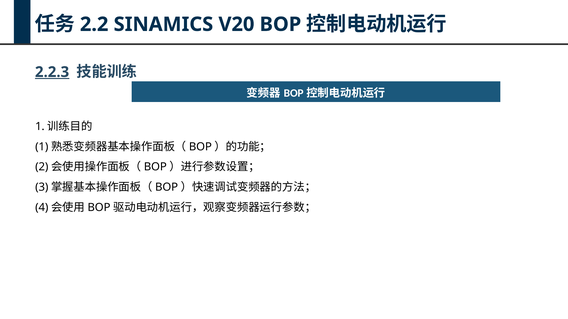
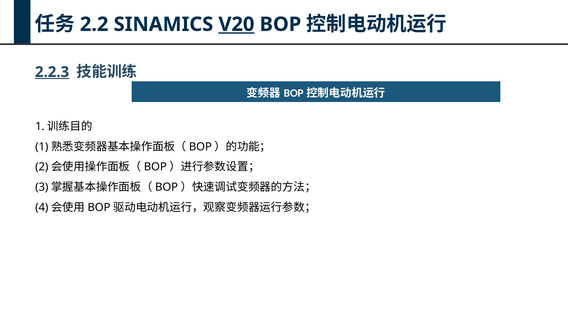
V20 underline: none -> present (236, 24)
